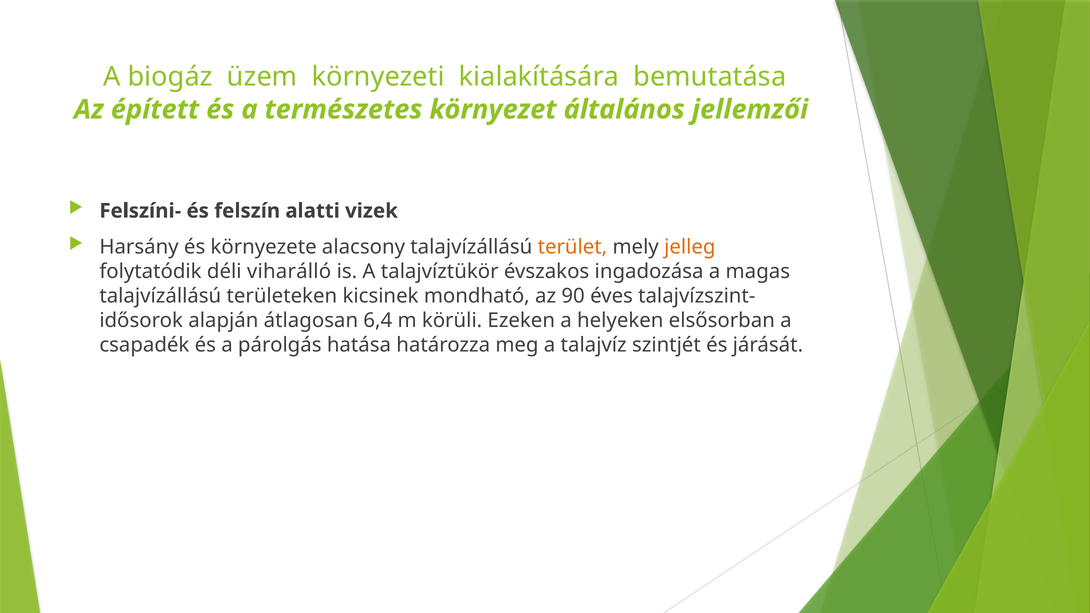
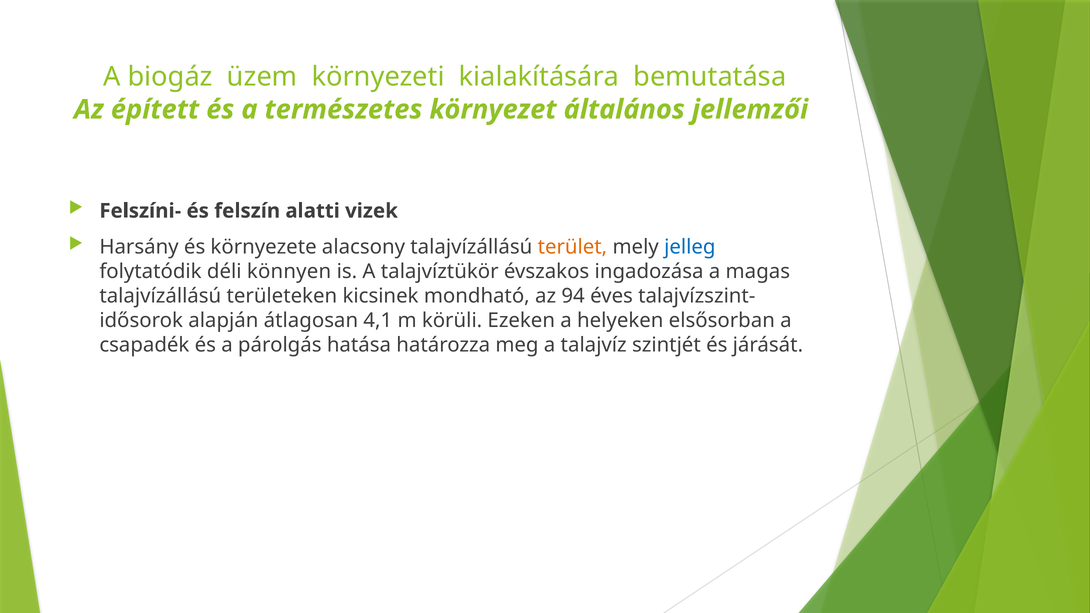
jelleg colour: orange -> blue (690, 247)
viharálló: viharálló -> könnyen (289, 271)
90: 90 -> 94 (573, 296)
6,4: 6,4 -> 4,1 (378, 320)
